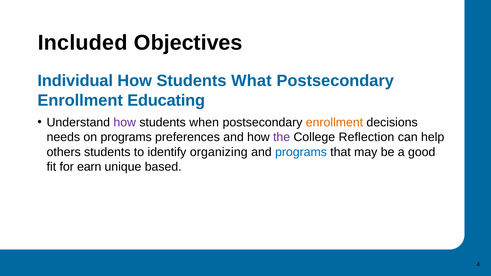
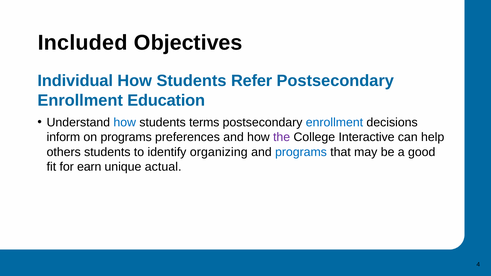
What: What -> Refer (252, 81)
Educating: Educating -> Education (166, 101)
how colour: purple -> blue (125, 123)
when: when -> terms (204, 123)
enrollment colour: orange -> blue (334, 123)
needs: needs -> inform (63, 137)
Reflection: Reflection -> Interactive (367, 137)
based: based -> actual (163, 167)
